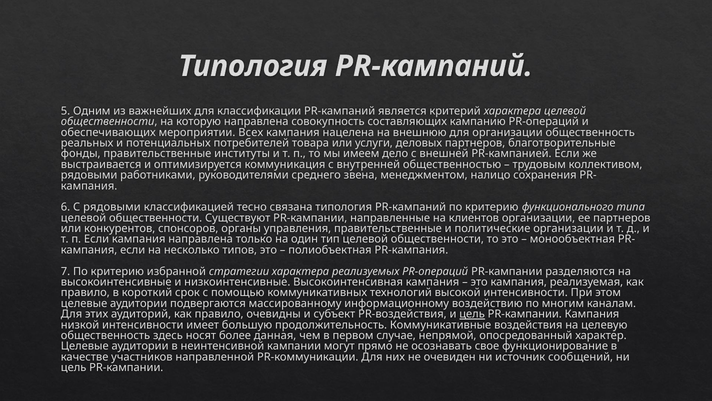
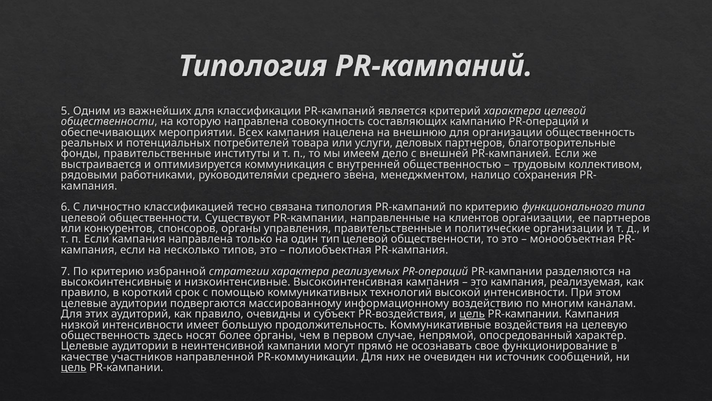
С рядовыми: рядовыми -> личностно (112, 207)
более данная: данная -> органы (275, 335)
цель underline: none -> present (74, 367)
